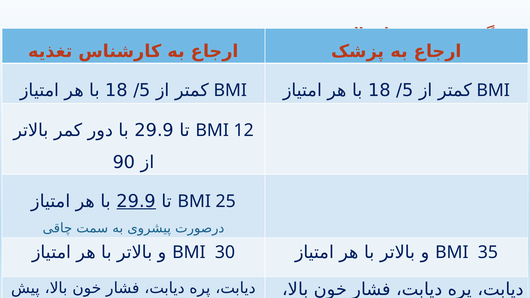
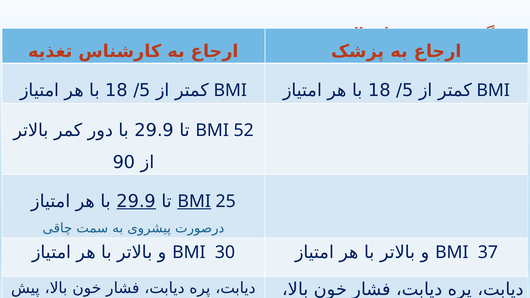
12: 12 -> 52 (244, 130)
BMI underline: none -> present (194, 201)
35: 35 -> 37 (488, 253)
